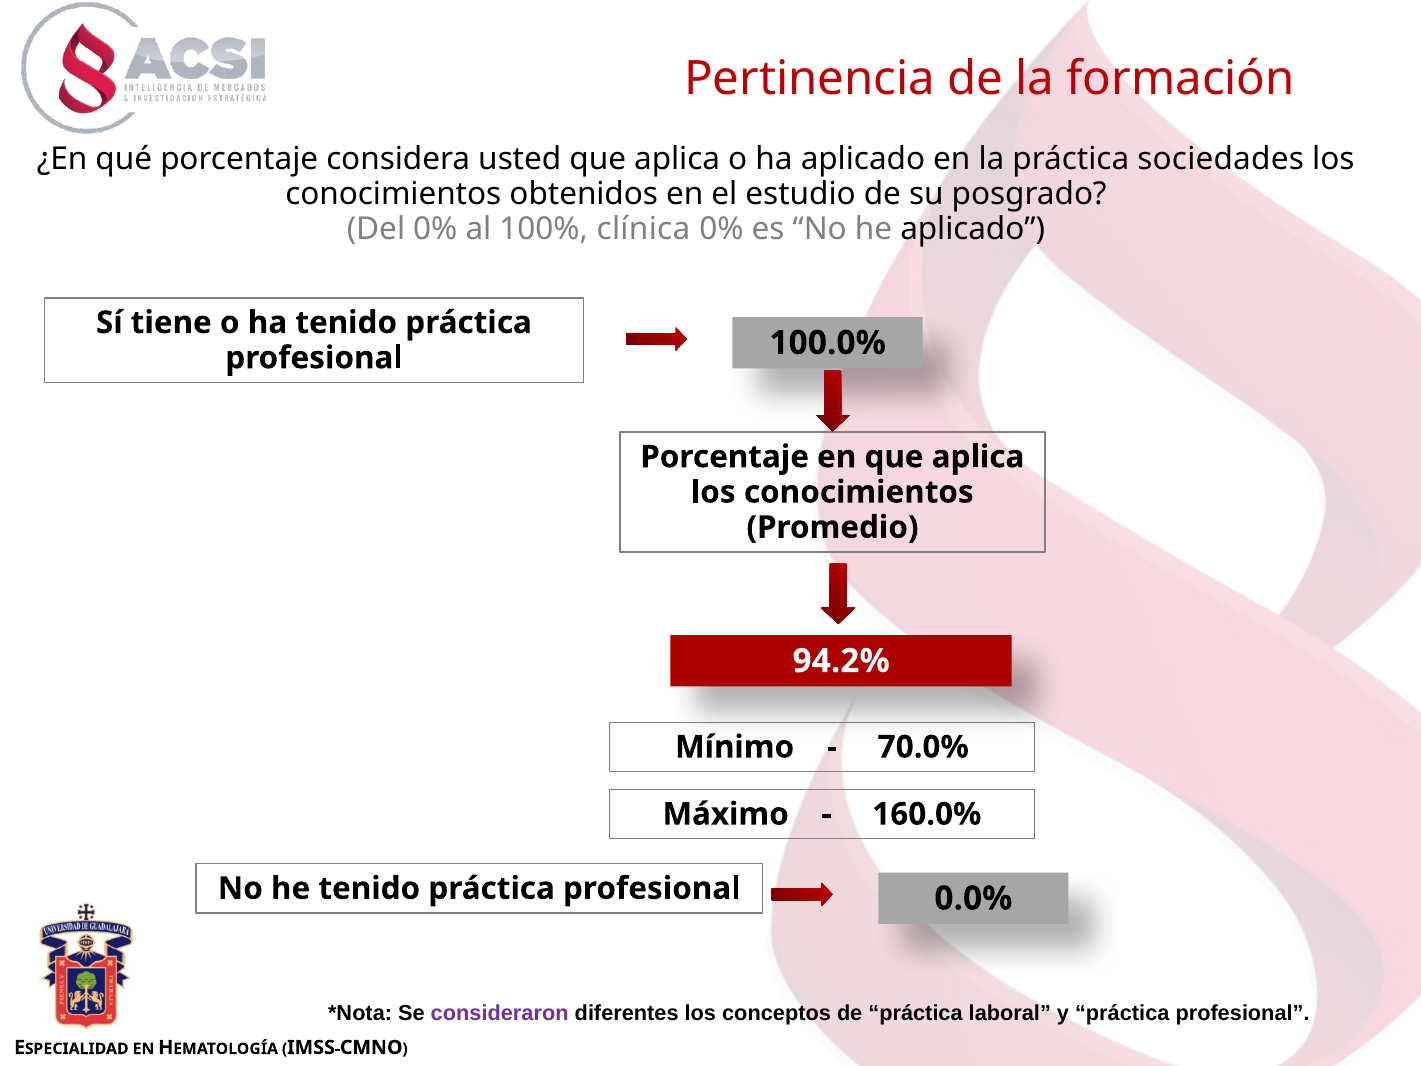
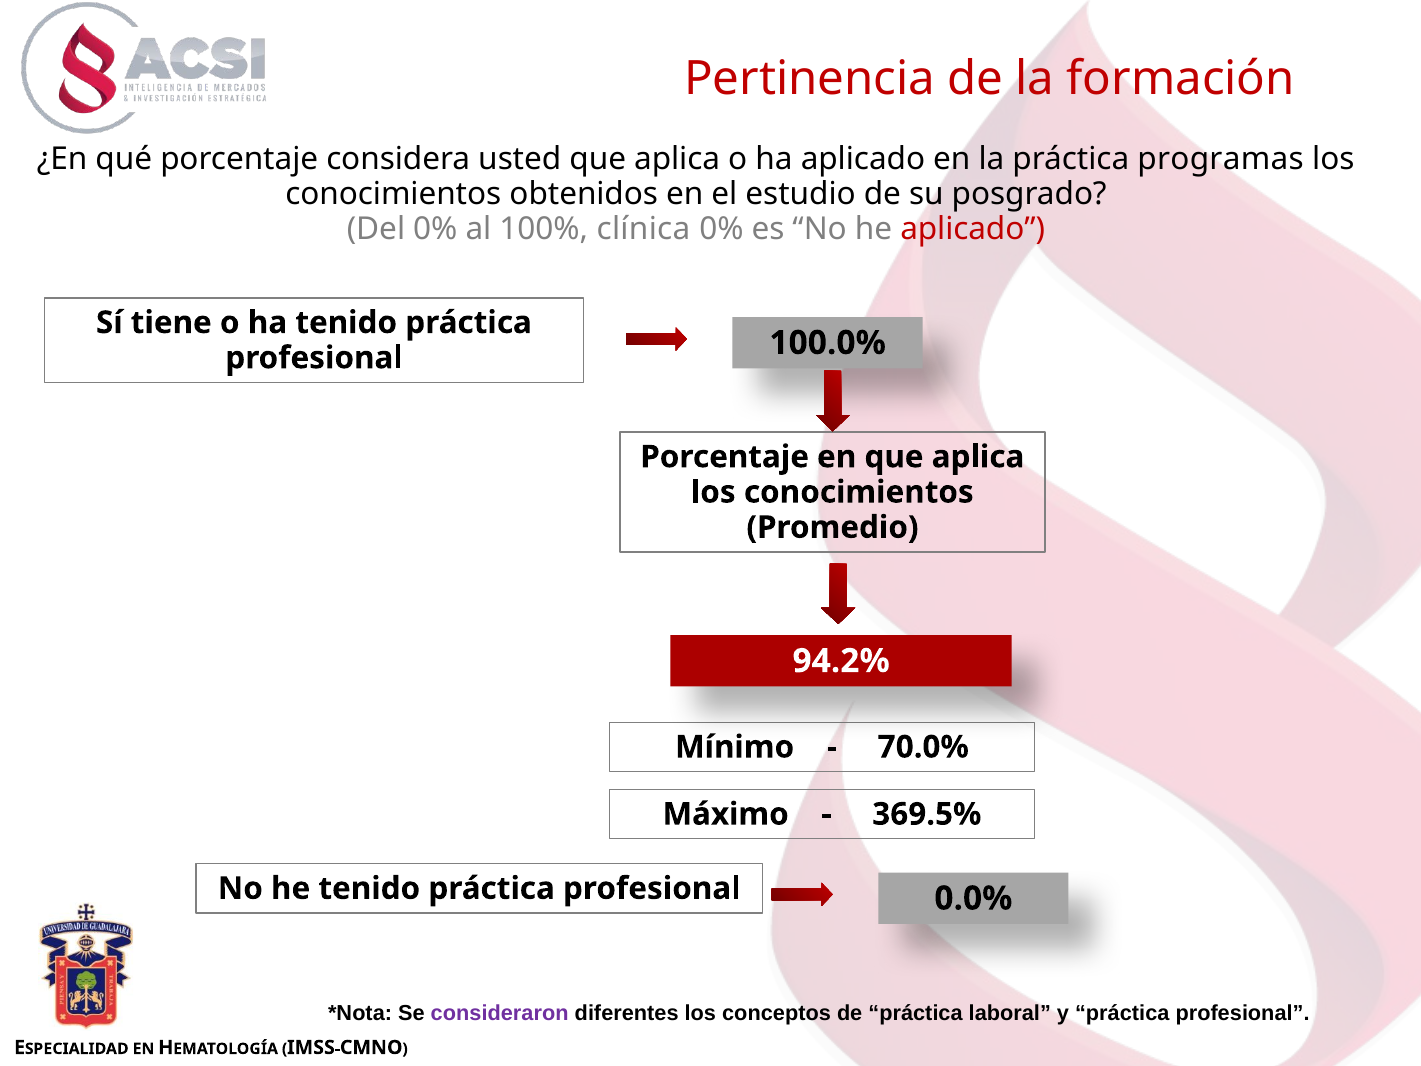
sociedades: sociedades -> programas (1221, 159)
aplicado colour: black -> red (973, 229)
160.0%: 160.0% -> 369.5% (927, 814)
